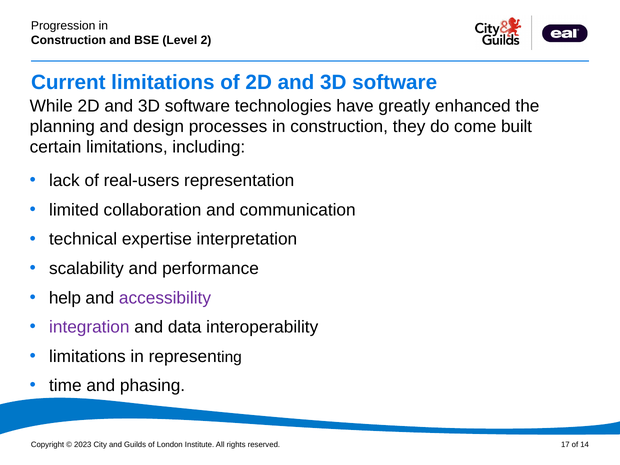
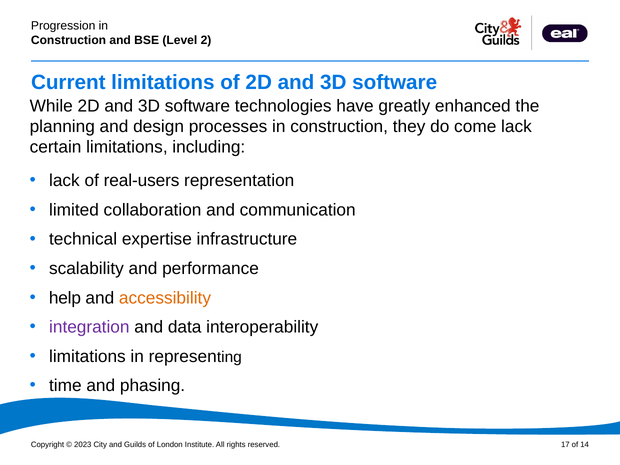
come built: built -> lack (516, 127)
interpretation: interpretation -> infrastructure (247, 239)
accessibility colour: purple -> orange (165, 298)
